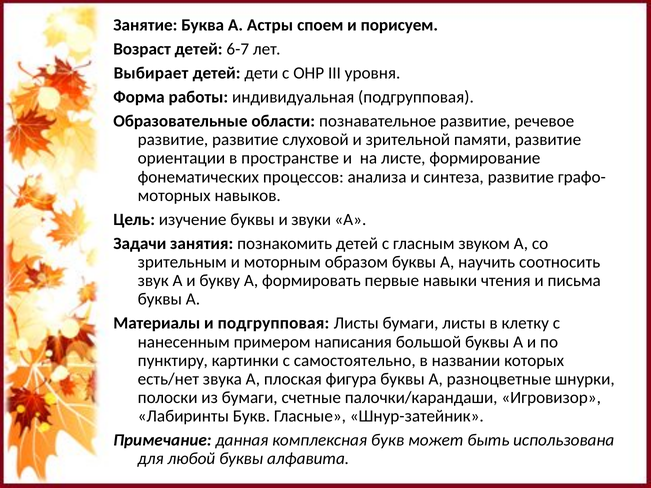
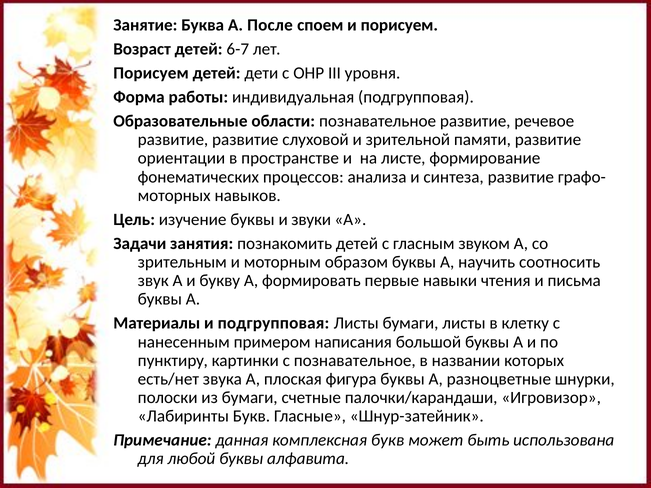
Астры: Астры -> После (270, 25)
Выбирает: Выбирает -> Порисуем (151, 73)
с самостоятельно: самостоятельно -> познавательное (355, 361)
